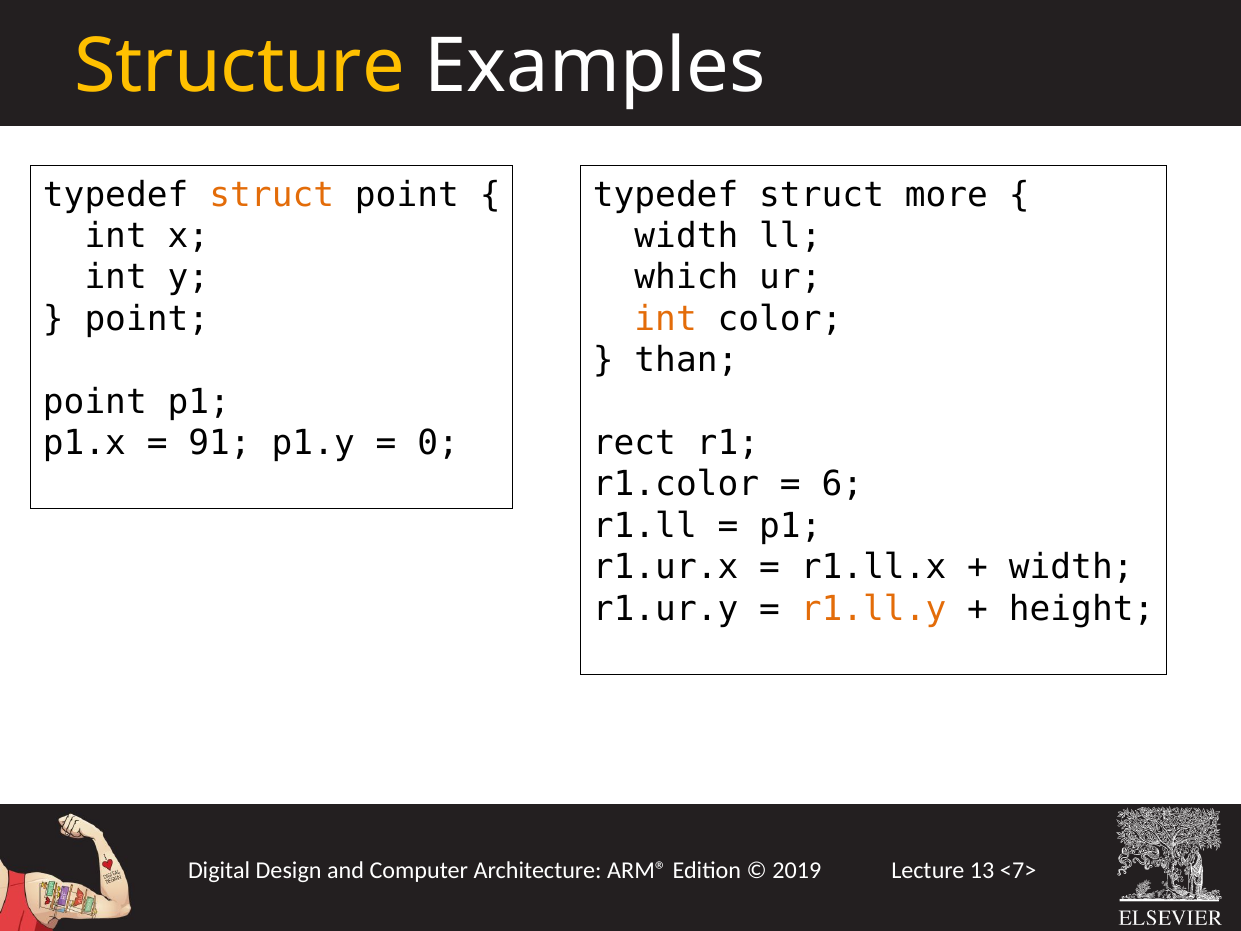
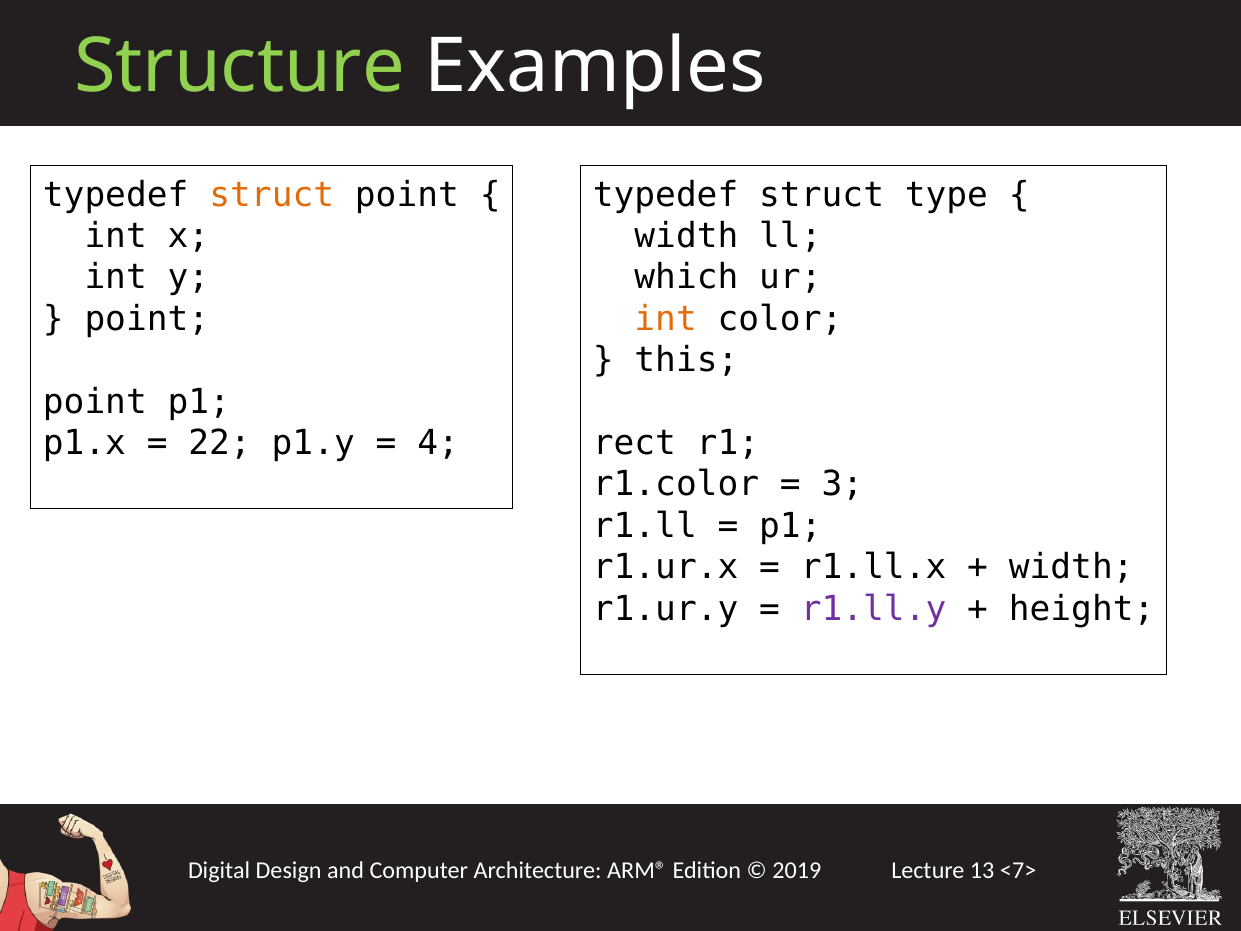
Structure colour: yellow -> light green (240, 66)
more: more -> type (946, 195)
than: than -> this (686, 360)
91: 91 -> 22 (220, 443)
0: 0 -> 4 (438, 443)
6: 6 -> 3 (842, 484)
r1.ll.y colour: orange -> purple (874, 608)
